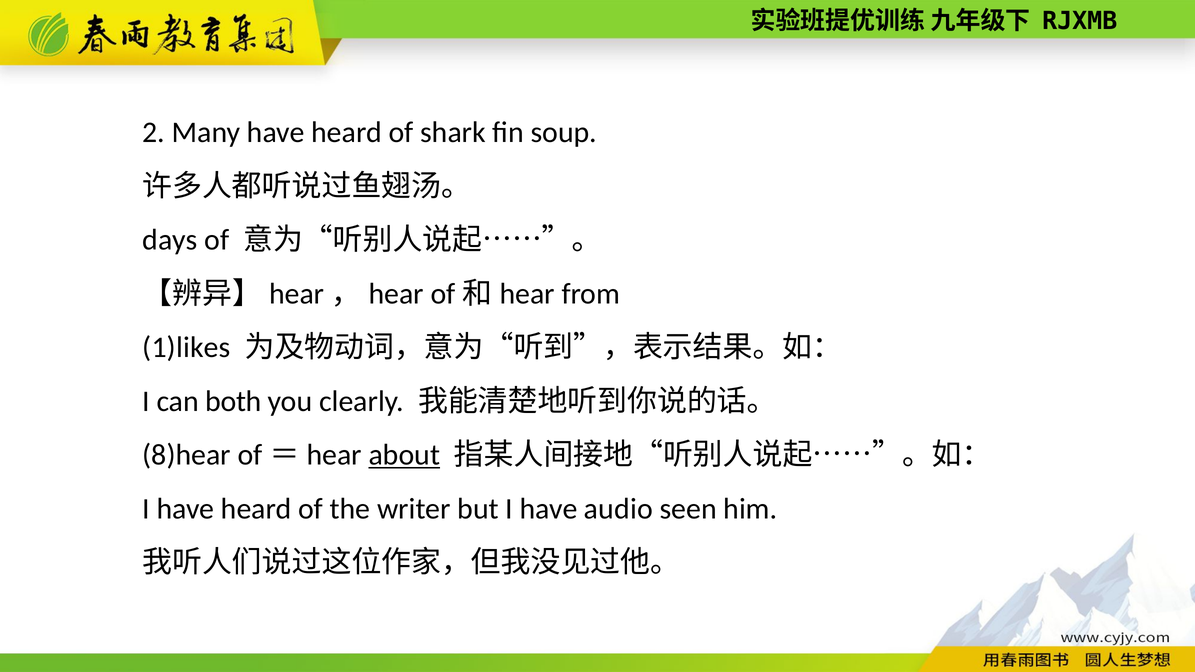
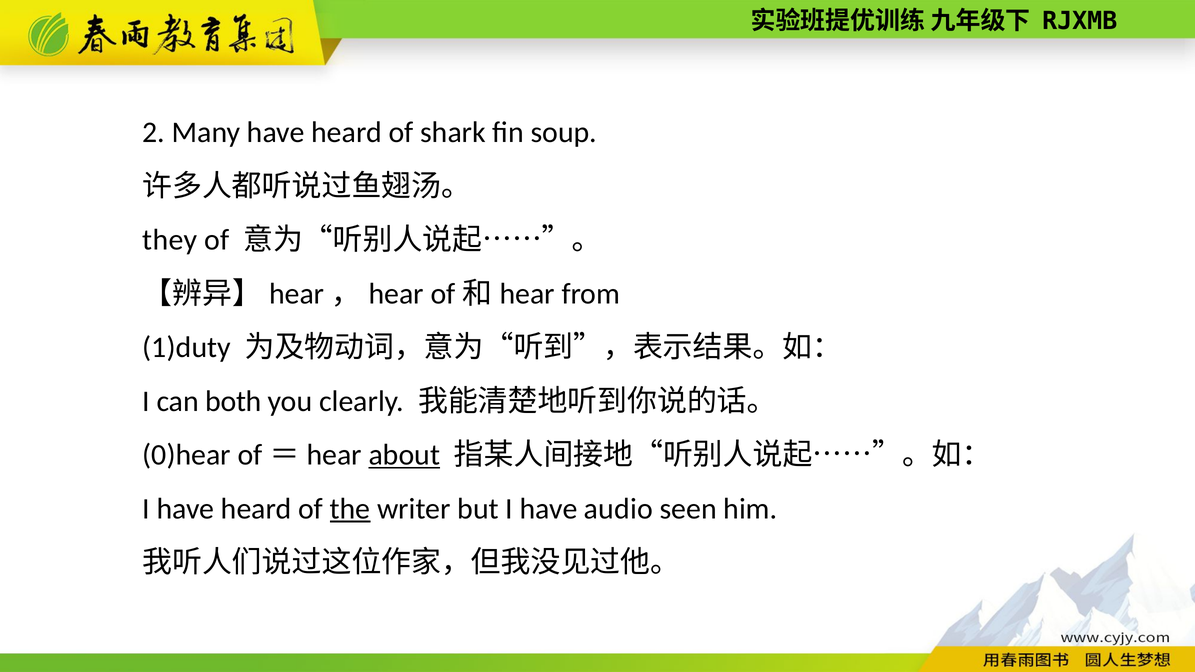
days: days -> they (170, 240)
1)likes: 1)likes -> 1)duty (187, 348)
8)hear: 8)hear -> 0)hear (187, 455)
the underline: none -> present (350, 509)
